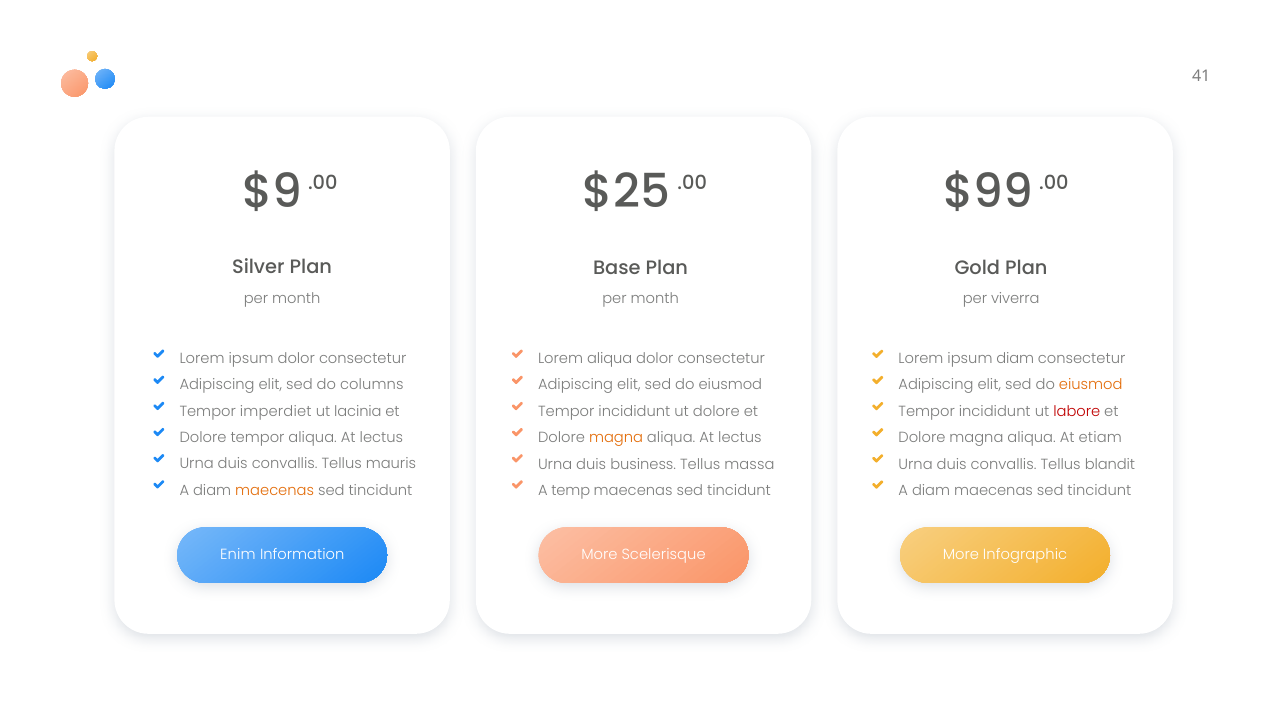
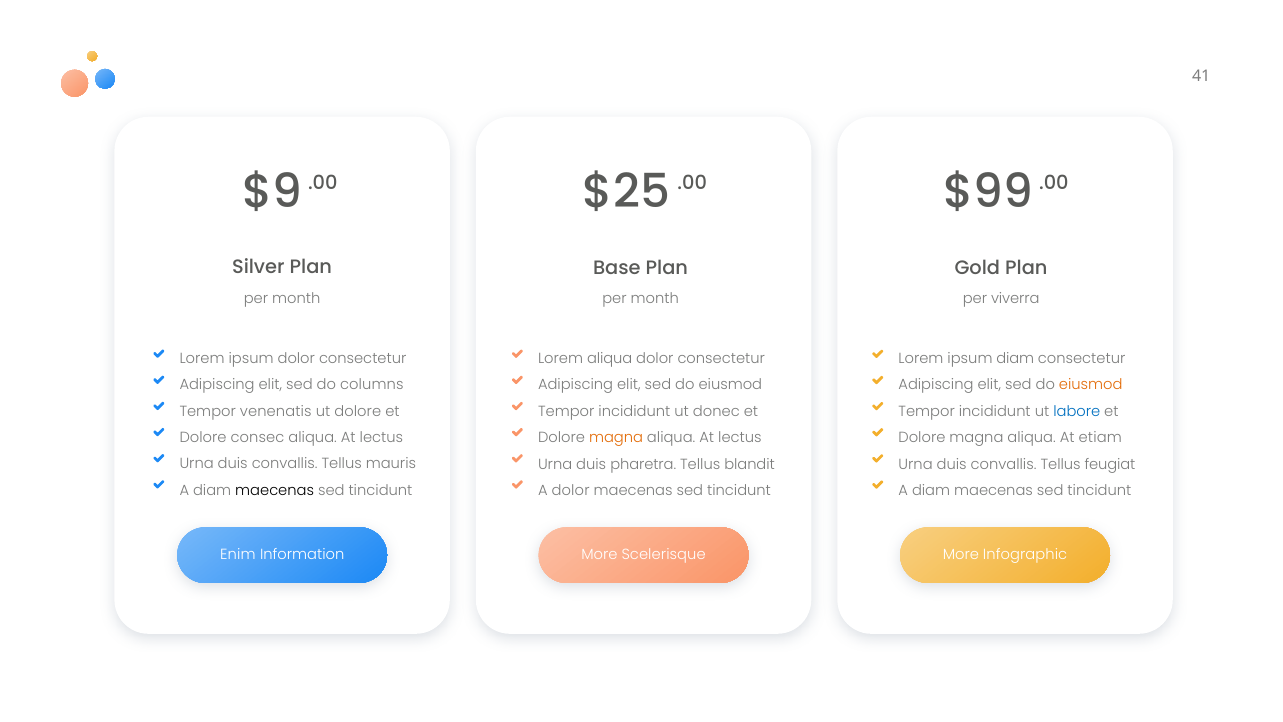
imperdiet: imperdiet -> venenatis (276, 411)
ut lacinia: lacinia -> dolore (358, 411)
ut dolore: dolore -> donec (716, 411)
labore colour: red -> blue (1077, 411)
Dolore tempor: tempor -> consec (257, 438)
business: business -> pharetra (643, 464)
massa: massa -> blandit (750, 464)
blandit: blandit -> feugiat (1110, 464)
maecenas colour: orange -> black (275, 490)
A temp: temp -> dolor (571, 491)
